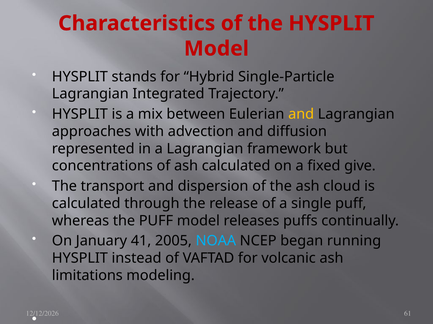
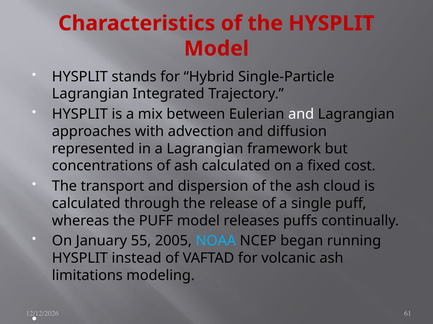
and colour: yellow -> white (301, 114)
give: give -> cost (360, 166)
41: 41 -> 55 (141, 241)
